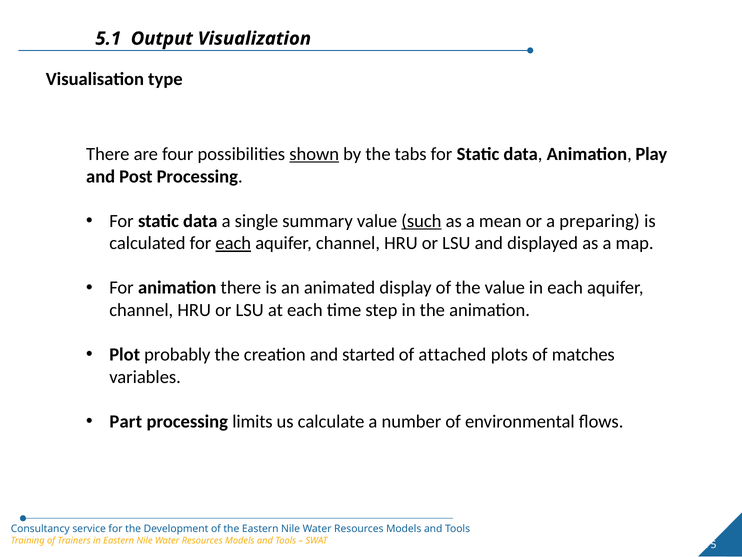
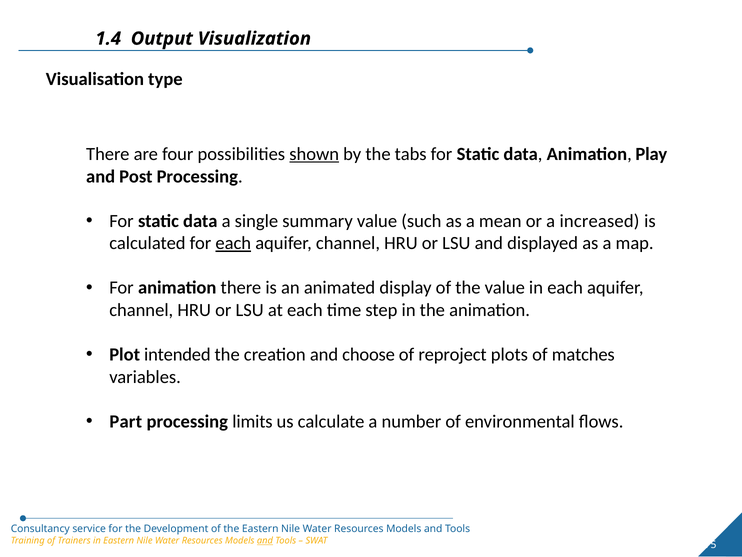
5.1: 5.1 -> 1.4 (108, 39)
such underline: present -> none (421, 221)
preparing: preparing -> increased (599, 221)
probably: probably -> intended (177, 354)
started: started -> choose (369, 354)
attached: attached -> reproject (453, 354)
and underline: none -> present (265, 540)
